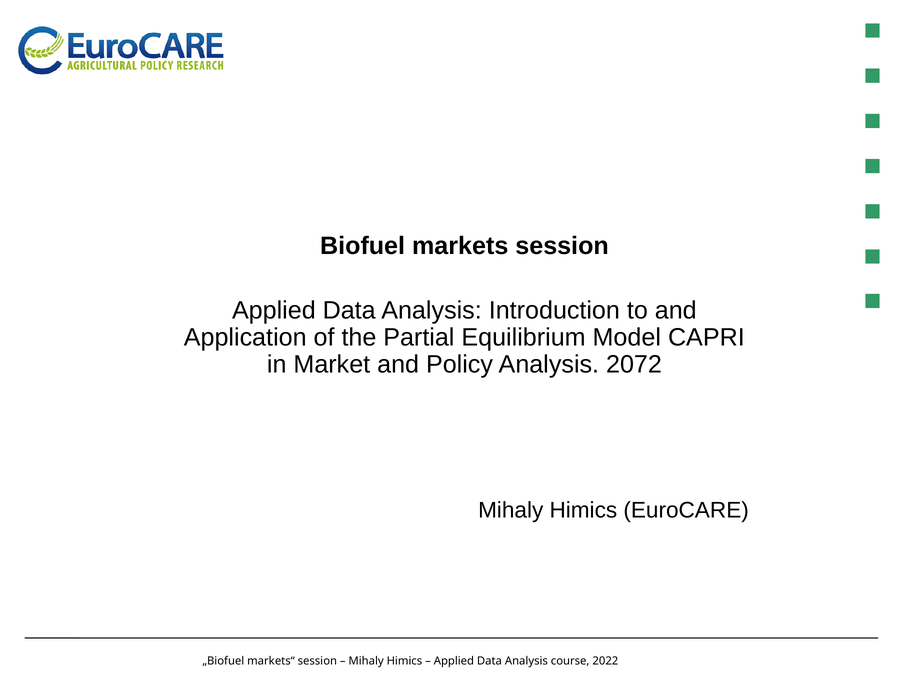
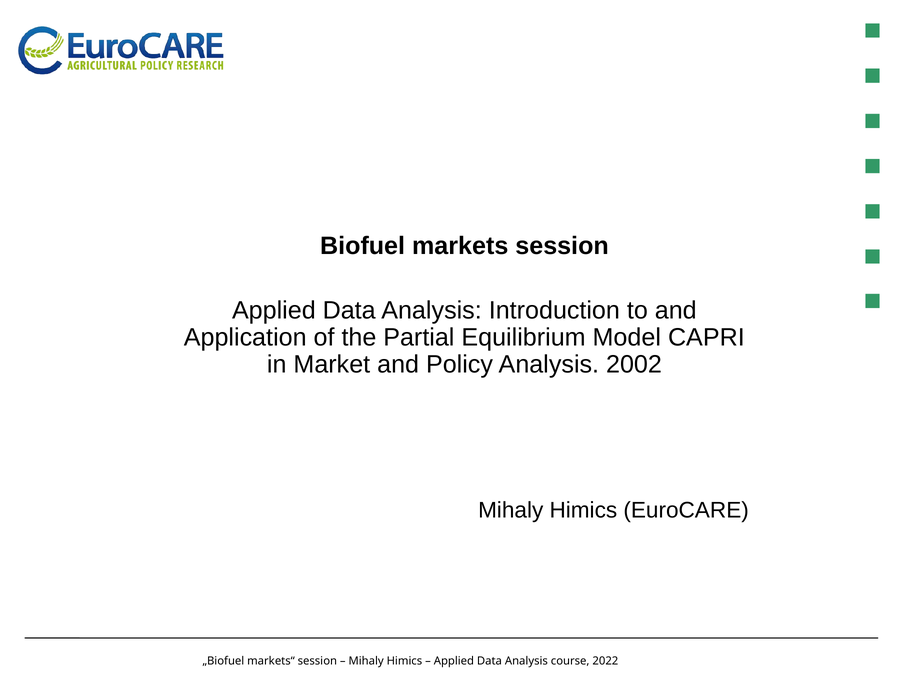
2072: 2072 -> 2002 (634, 364)
